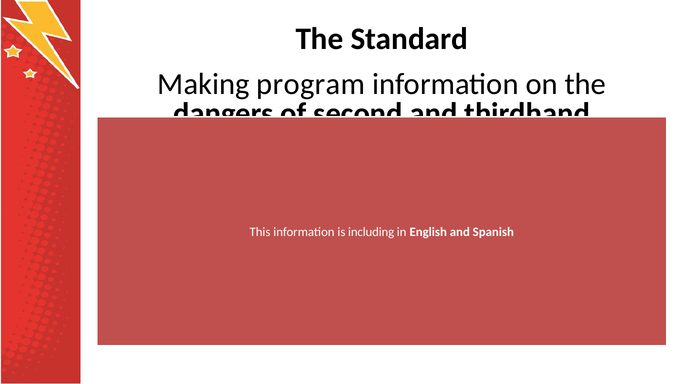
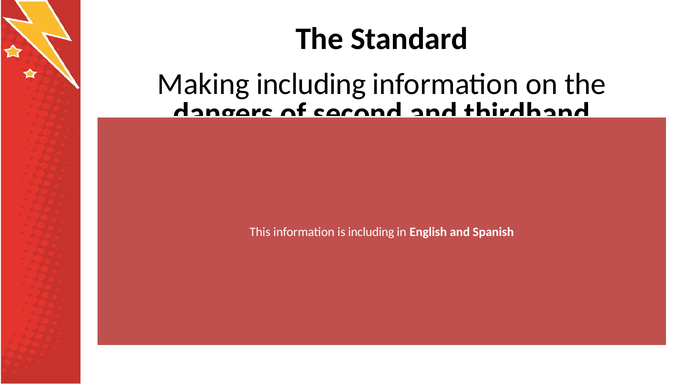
Making program: program -> including (311, 84)
